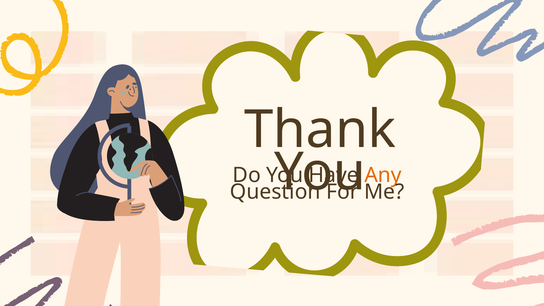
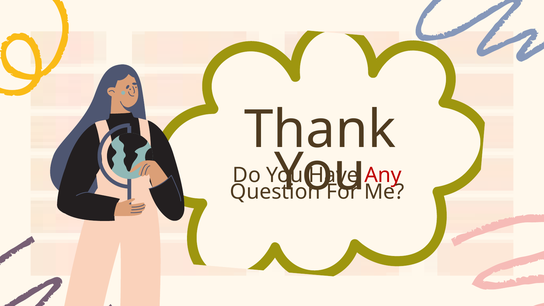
Any colour: orange -> red (383, 175)
